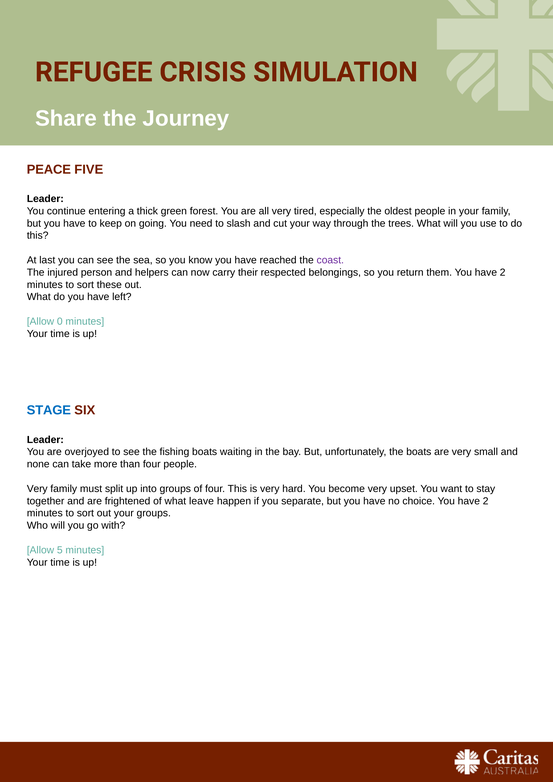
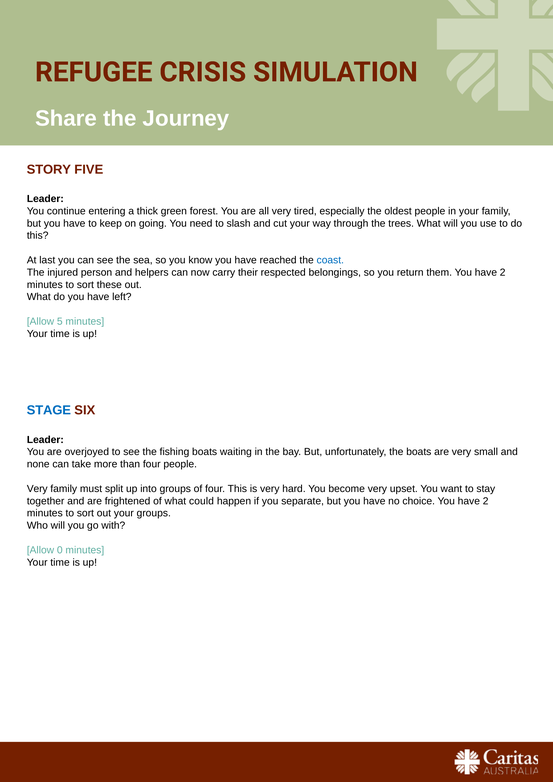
PEACE: PEACE -> STORY (49, 169)
coast colour: purple -> blue (330, 260)
0: 0 -> 5 (60, 322)
leave: leave -> could (201, 501)
5: 5 -> 0 (60, 550)
